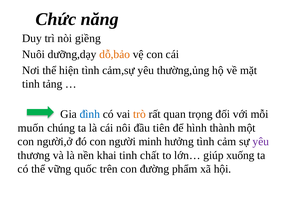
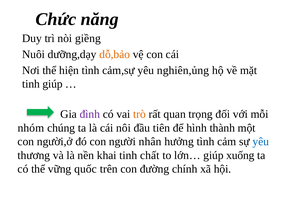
thường,ủng: thường,ủng -> nghiên,ủng (183, 70)
tinh tảng: tảng -> giúp (53, 84)
đình colour: blue -> purple (90, 114)
muốn: muốn -> nhóm (31, 128)
minh: minh -> nhân (150, 142)
yêu colour: purple -> blue (261, 142)
phẩm: phẩm -> chính (185, 169)
